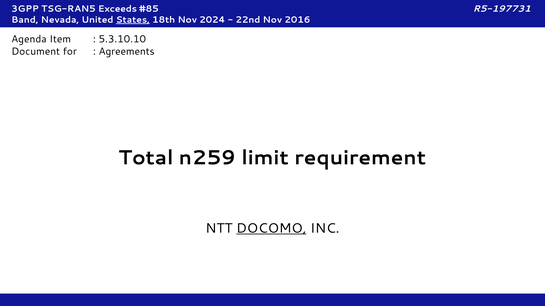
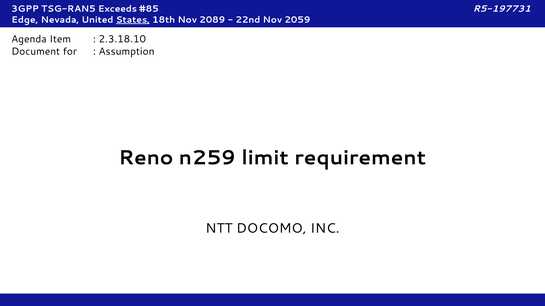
Band: Band -> Edge (25, 20)
2024: 2024 -> 2089 (212, 20)
2016: 2016 -> 2059 (297, 20)
5.3.10.10: 5.3.10.10 -> 2.3.18.10 (122, 39)
Agreements: Agreements -> Assumption (127, 52)
Total: Total -> Reno (146, 158)
DOCOMO underline: present -> none (271, 229)
